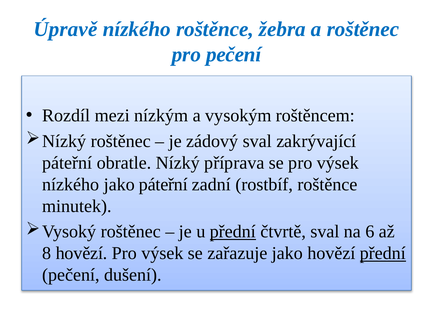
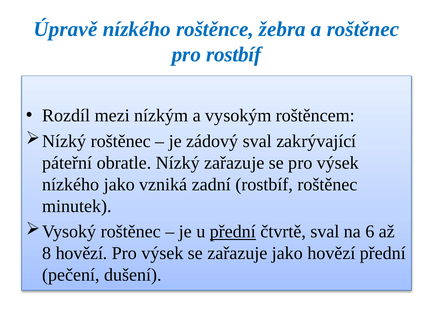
pro pečení: pečení -> rostbíf (234, 55)
Nízký příprava: příprava -> zařazuje (234, 163)
jako páteřní: páteřní -> vzniká (163, 184)
rostbíf roštěnce: roštěnce -> roštěnec (327, 184)
přední underline: present -> none (383, 253)
